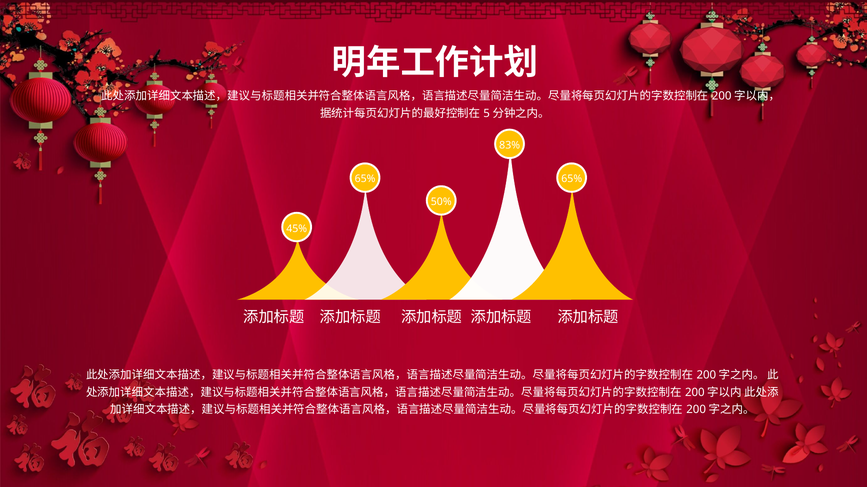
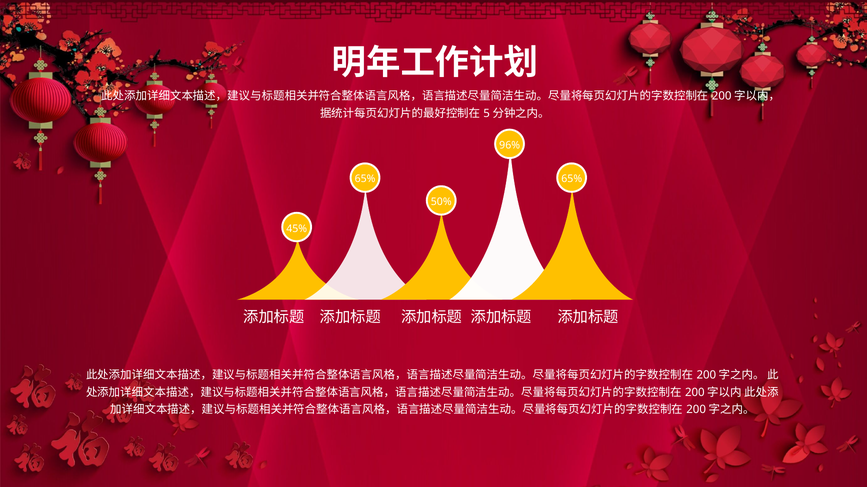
83%: 83% -> 96% (510, 146)
